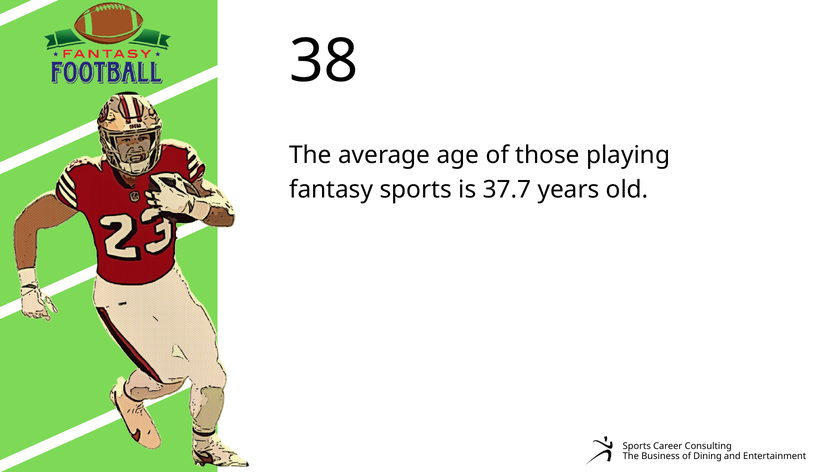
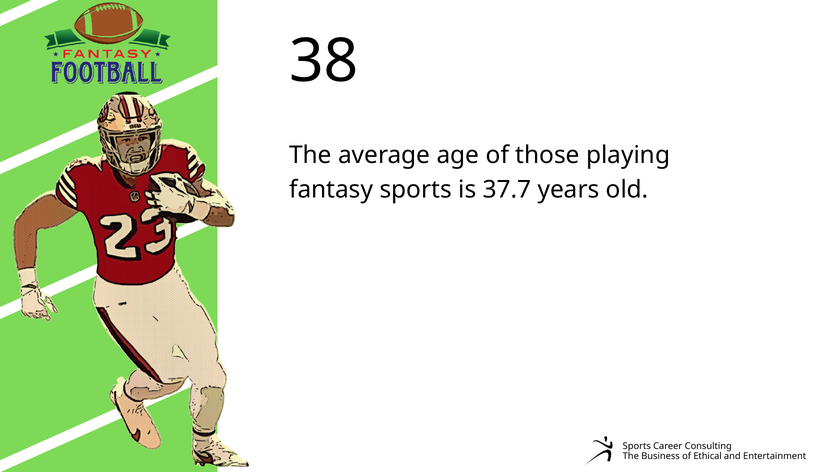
Dining: Dining -> Ethical (708, 457)
